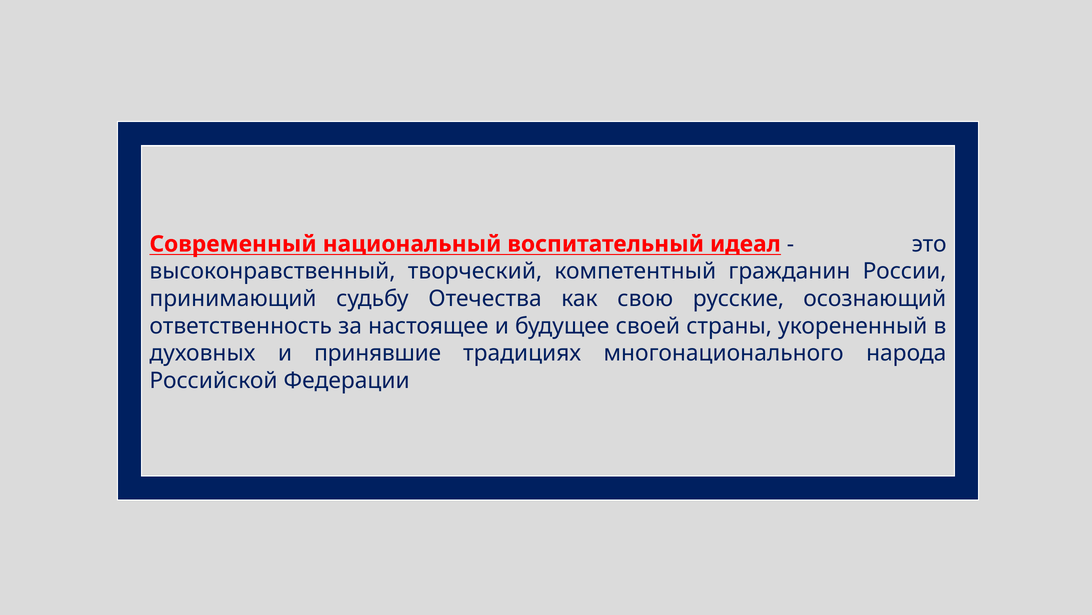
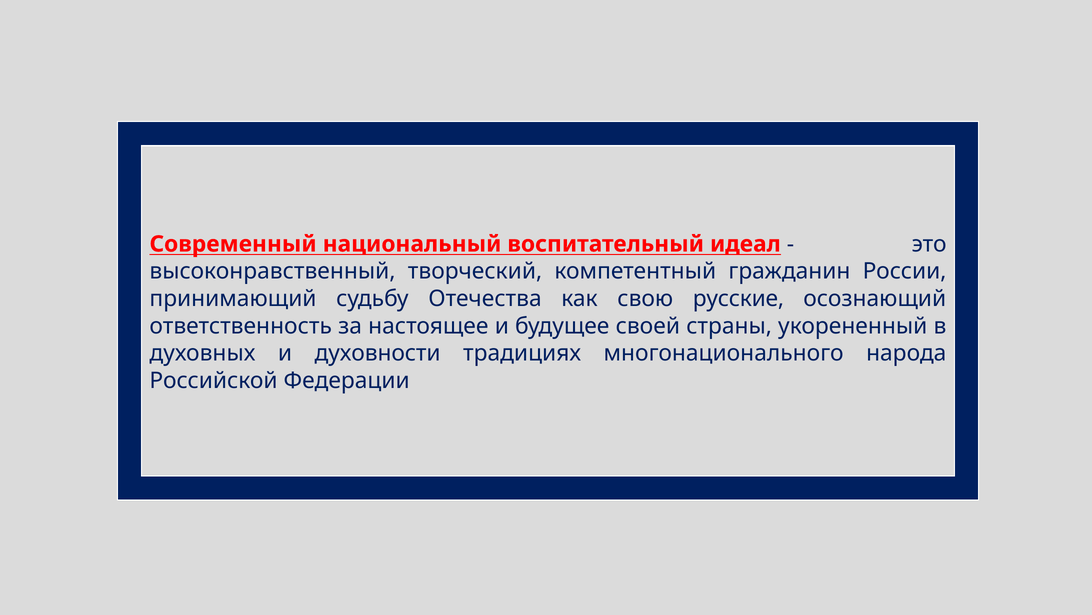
принявшие: принявшие -> духовности (378, 353)
